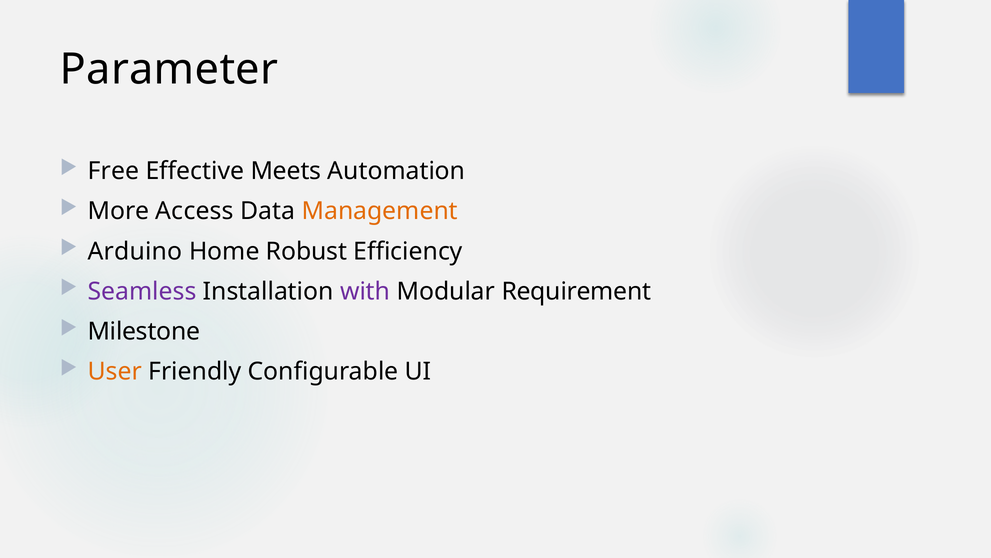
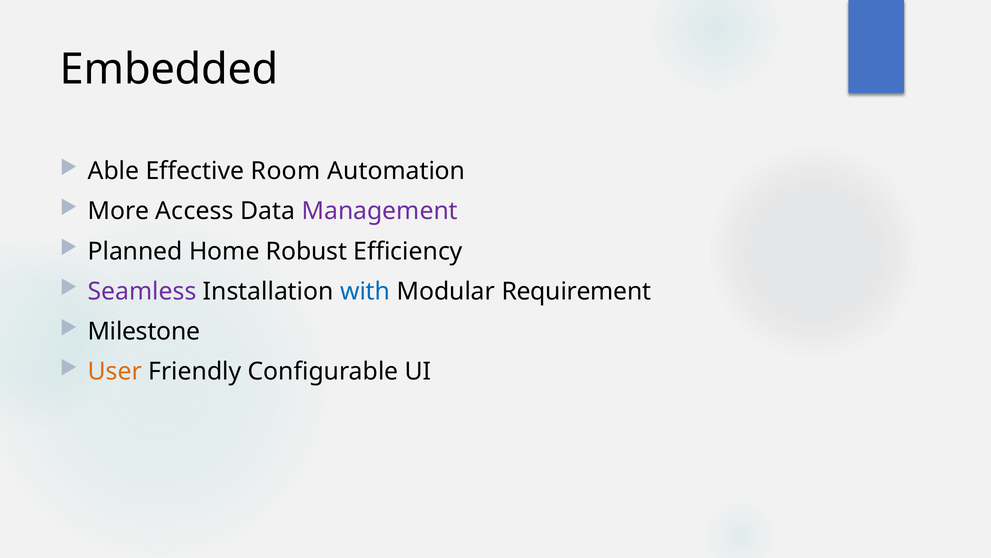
Parameter: Parameter -> Embedded (169, 70)
Free: Free -> Able (114, 171)
Meets: Meets -> Room (286, 171)
Management colour: orange -> purple (380, 211)
Arduino: Arduino -> Planned (135, 251)
with colour: purple -> blue (365, 291)
